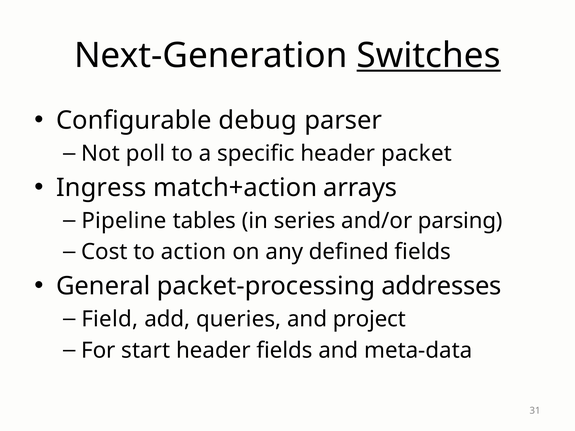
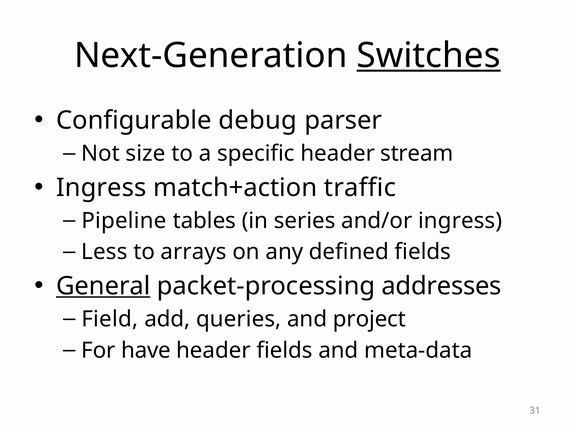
poll: poll -> size (146, 154)
packet: packet -> stream (417, 154)
arrays: arrays -> traffic (360, 188)
and/or parsing: parsing -> ingress (460, 221)
Cost: Cost -> Less (104, 252)
action: action -> arrays (194, 252)
General underline: none -> present (103, 286)
start: start -> have (146, 351)
